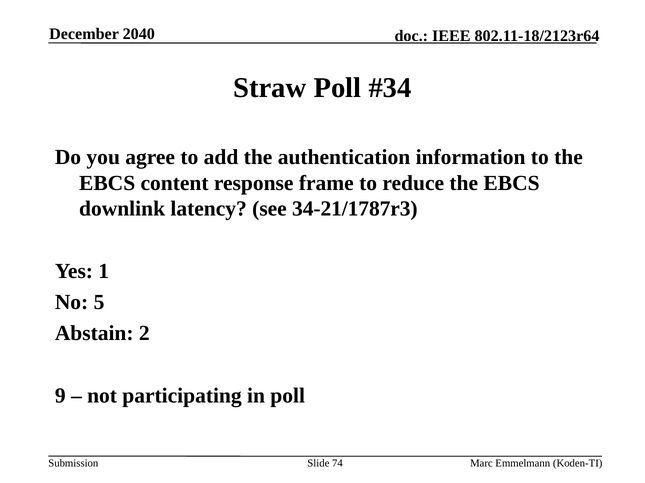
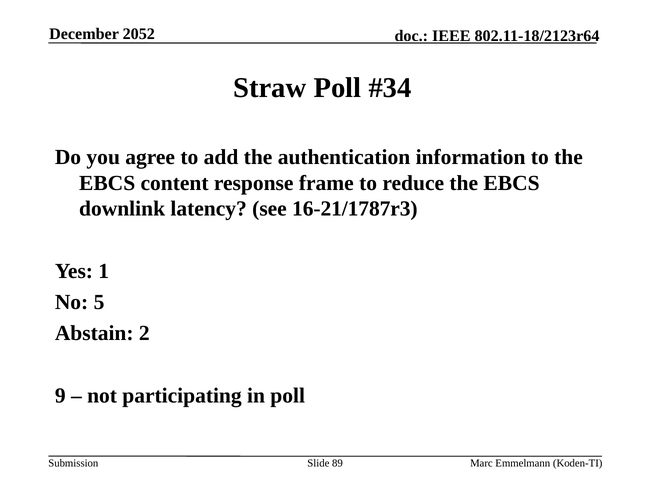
2040: 2040 -> 2052 (139, 34)
34-21/1787r3: 34-21/1787r3 -> 16-21/1787r3 (355, 209)
74: 74 -> 89 (337, 464)
